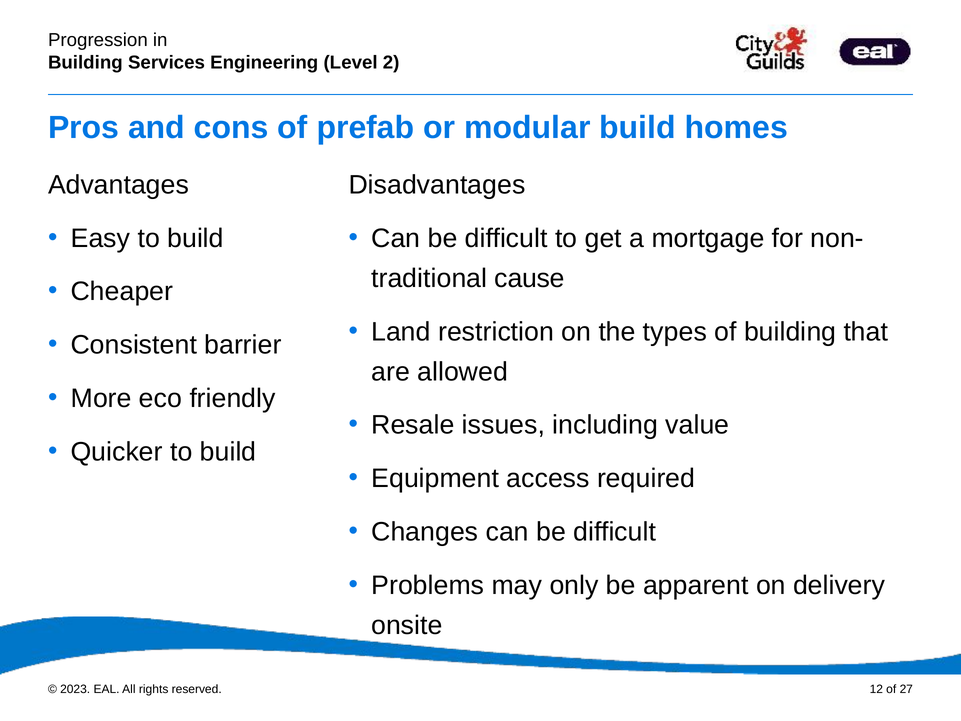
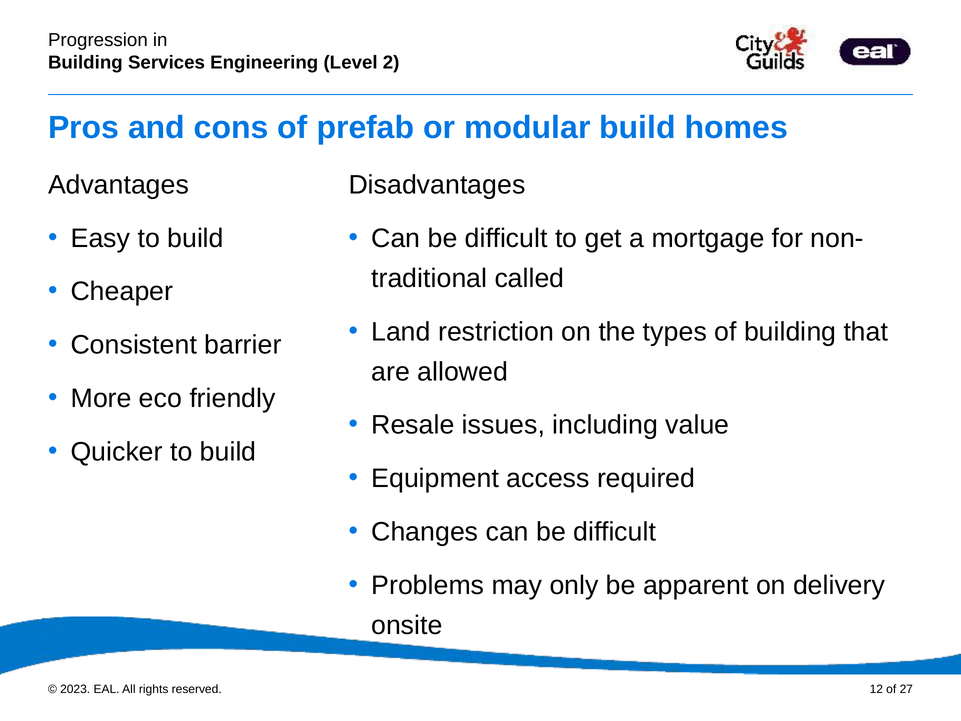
cause: cause -> called (529, 278)
